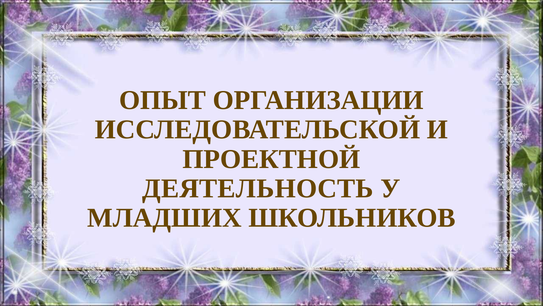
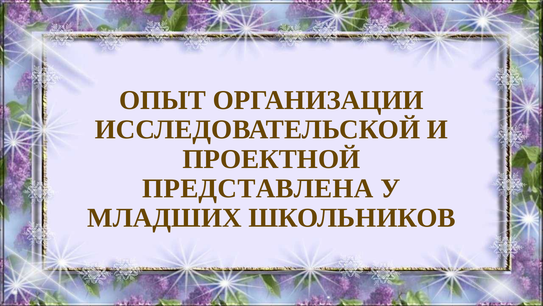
ДЕЯТЕЛЬНОСТЬ: ДЕЯТЕЛЬНОСТЬ -> ПРЕДСТАВЛЕНА (258, 188)
